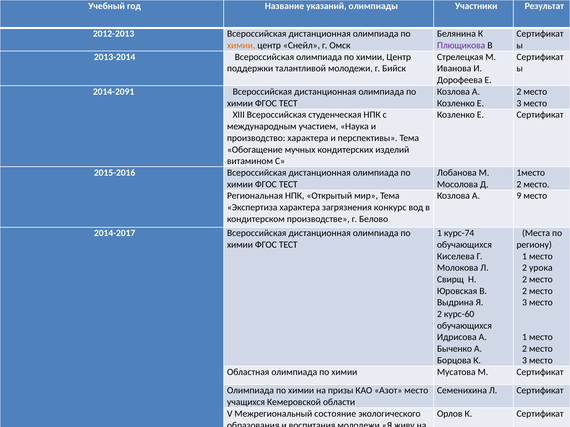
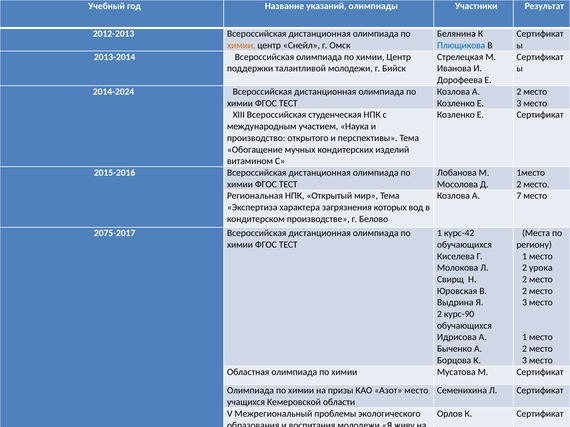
Плющикова colour: purple -> blue (461, 45)
2014-2091: 2014-2091 -> 2014-2024 (114, 92)
производство характера: характера -> открытого (308, 138)
9: 9 -> 7 (519, 196)
конкурс: конкурс -> которых (390, 208)
2014-2017: 2014-2017 -> 2075-2017 (115, 233)
курс-74: курс-74 -> курс-42 (459, 233)
курс-60: курс-60 -> курс-90 (459, 314)
Межрегиональный состояние: состояние -> проблемы (335, 414)
